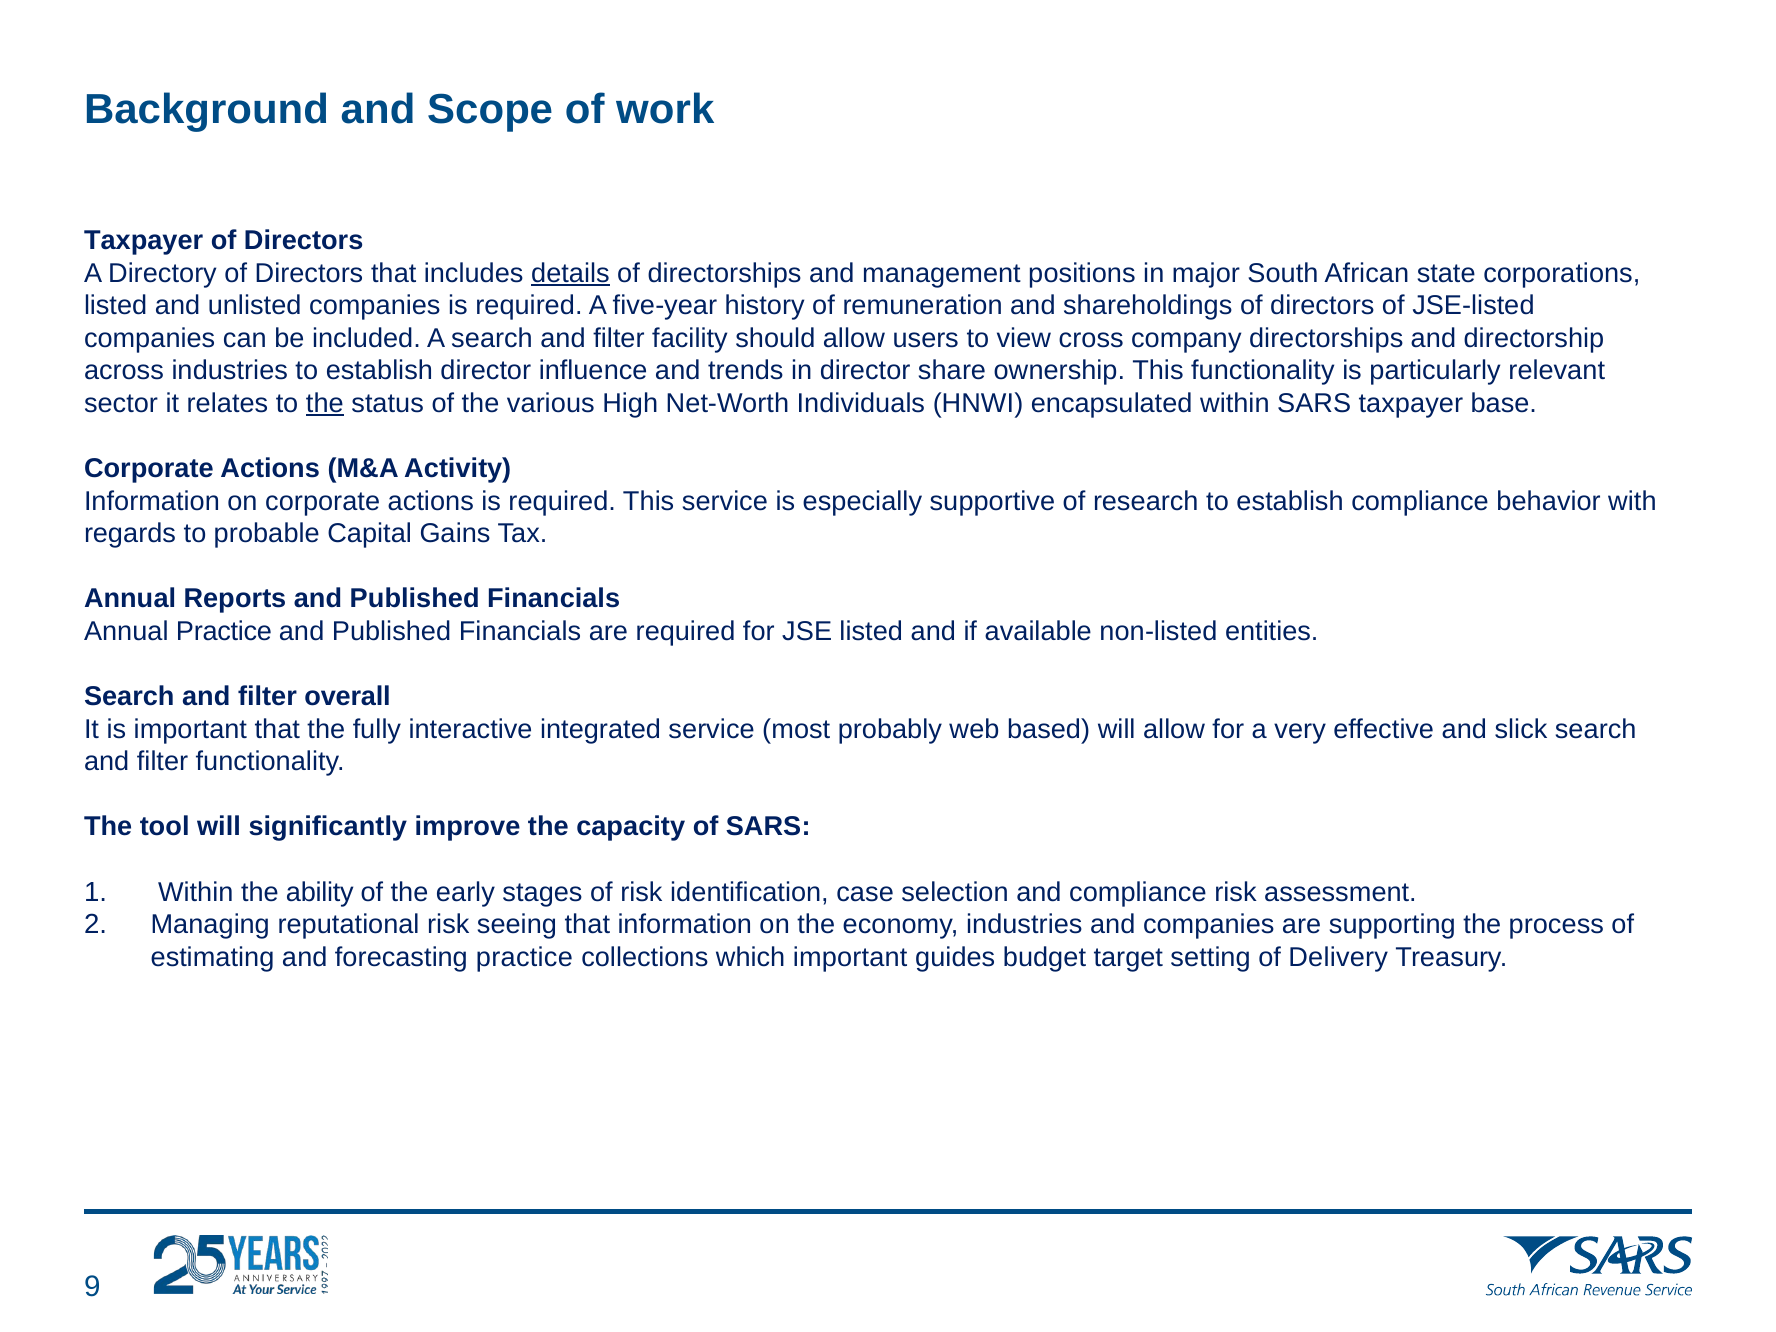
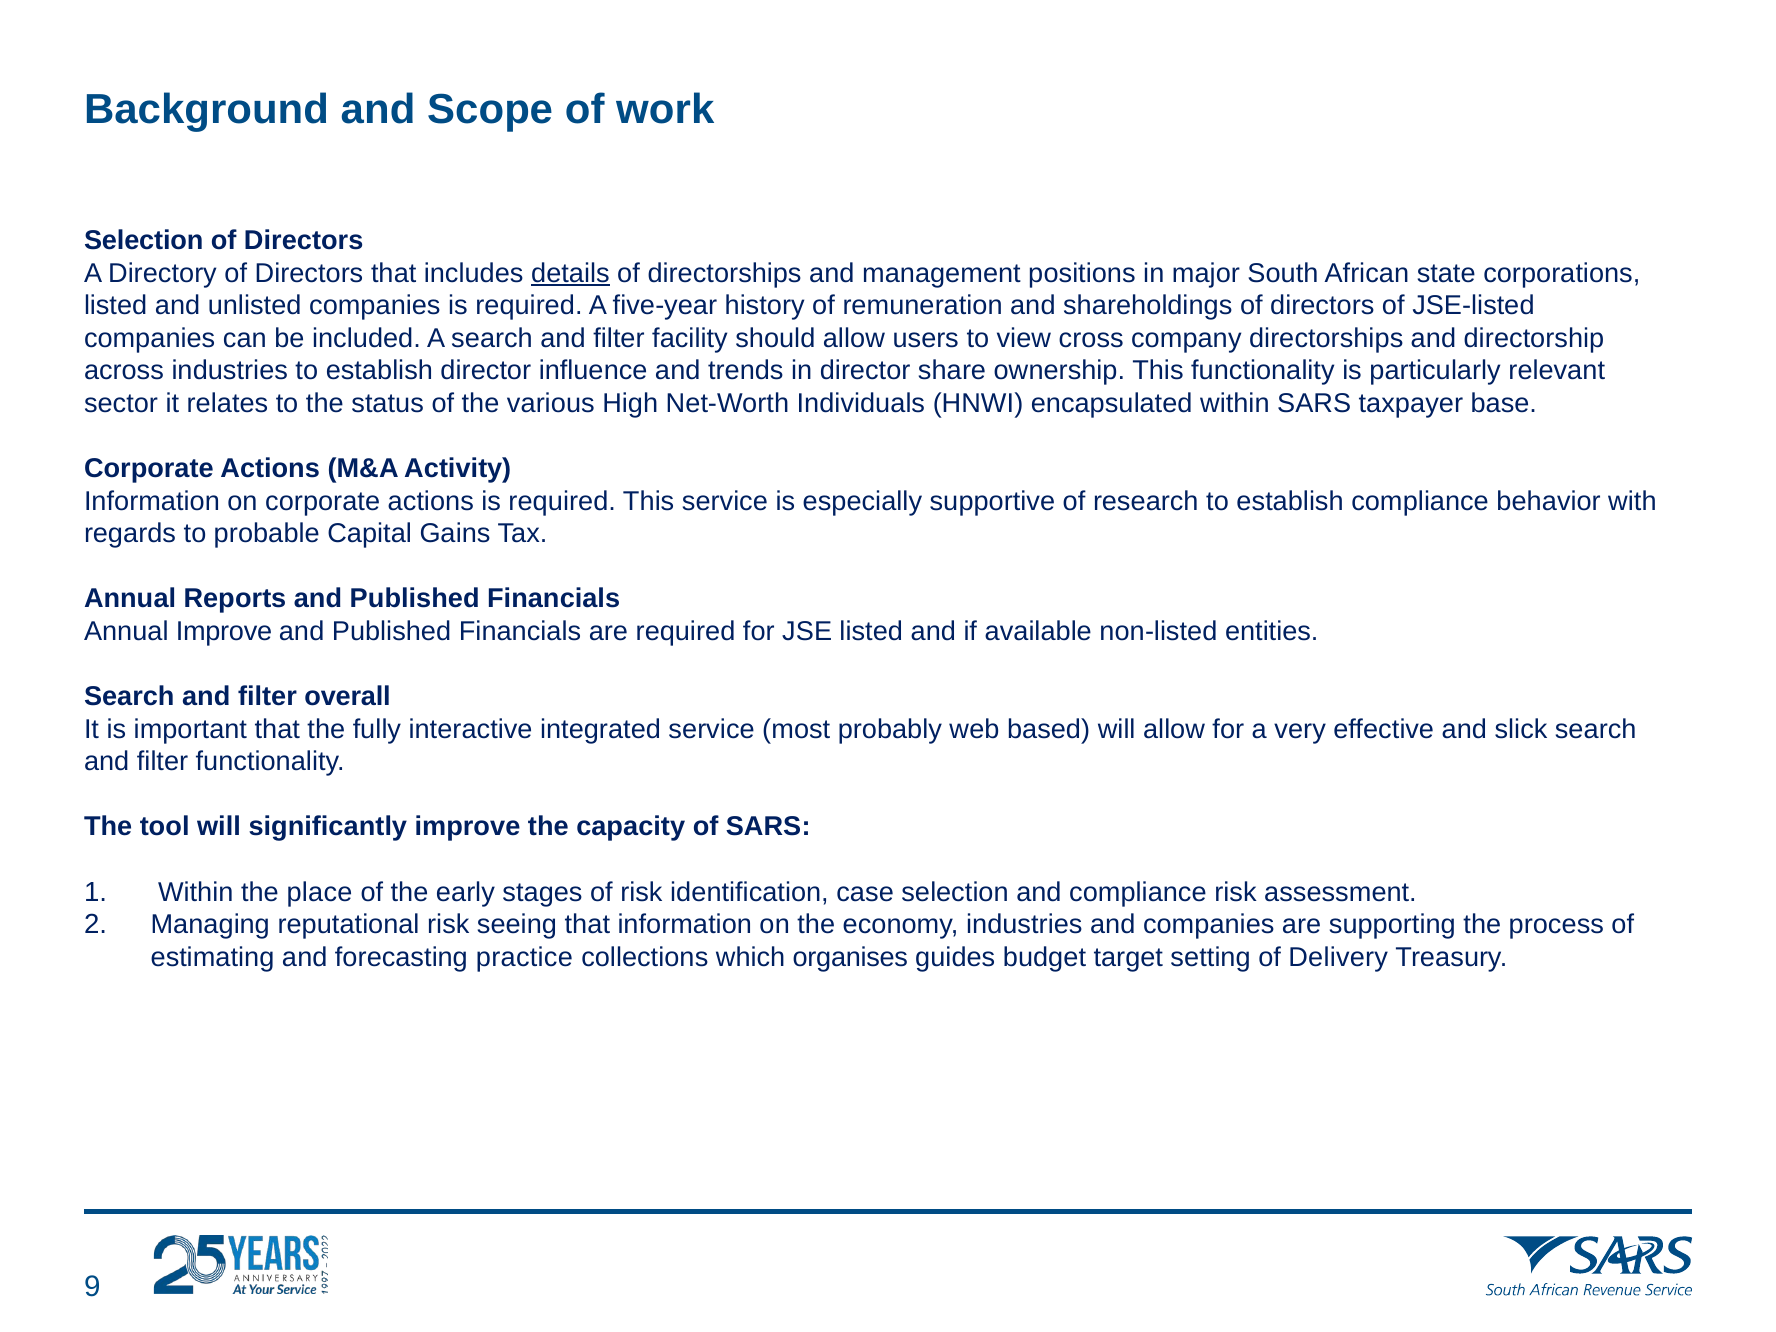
Taxpayer: Taxpayer -> Selection (144, 241)
the underline: present -> none (325, 403)
Annual Practice: Practice -> Improve (224, 632)
ability: ability -> place (320, 892)
which important: important -> organises (850, 957)
